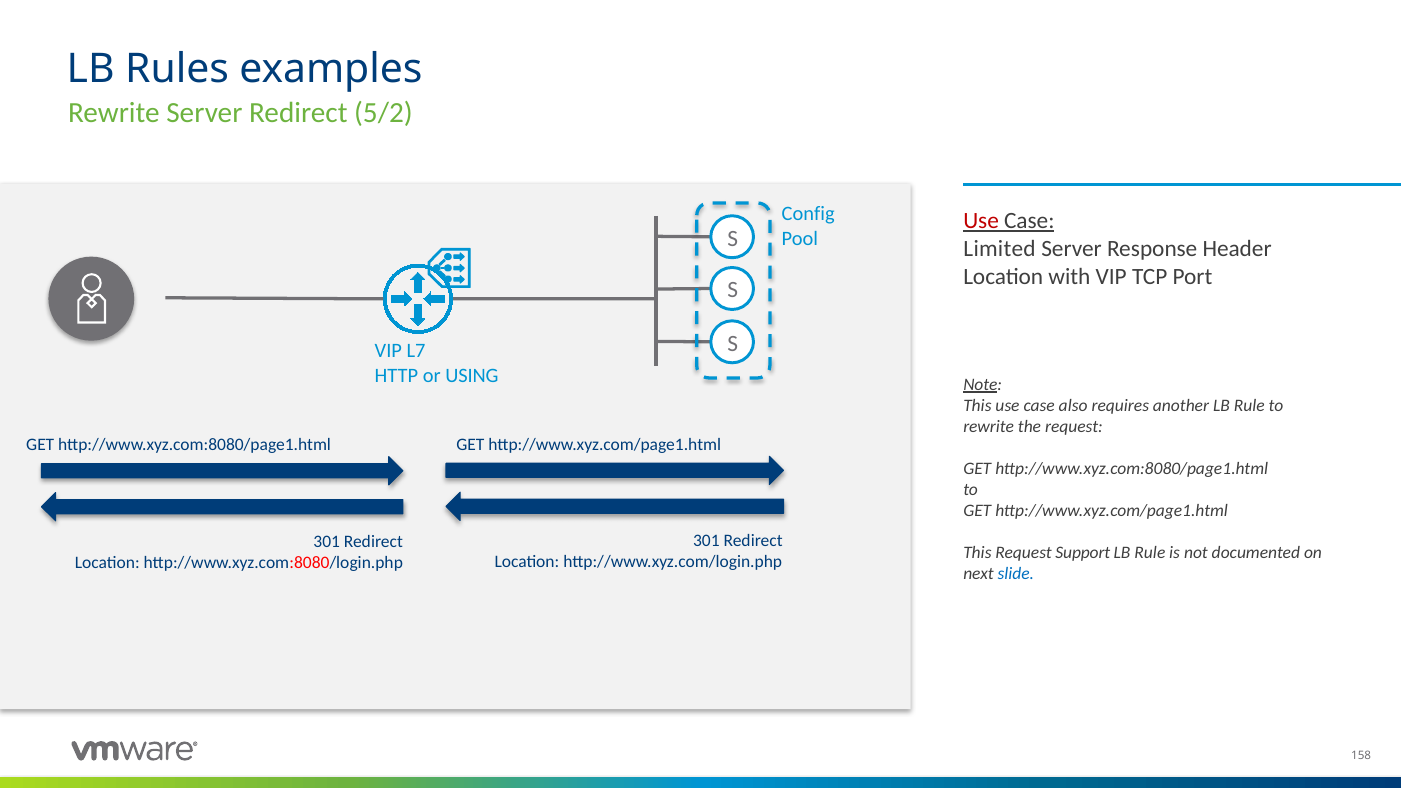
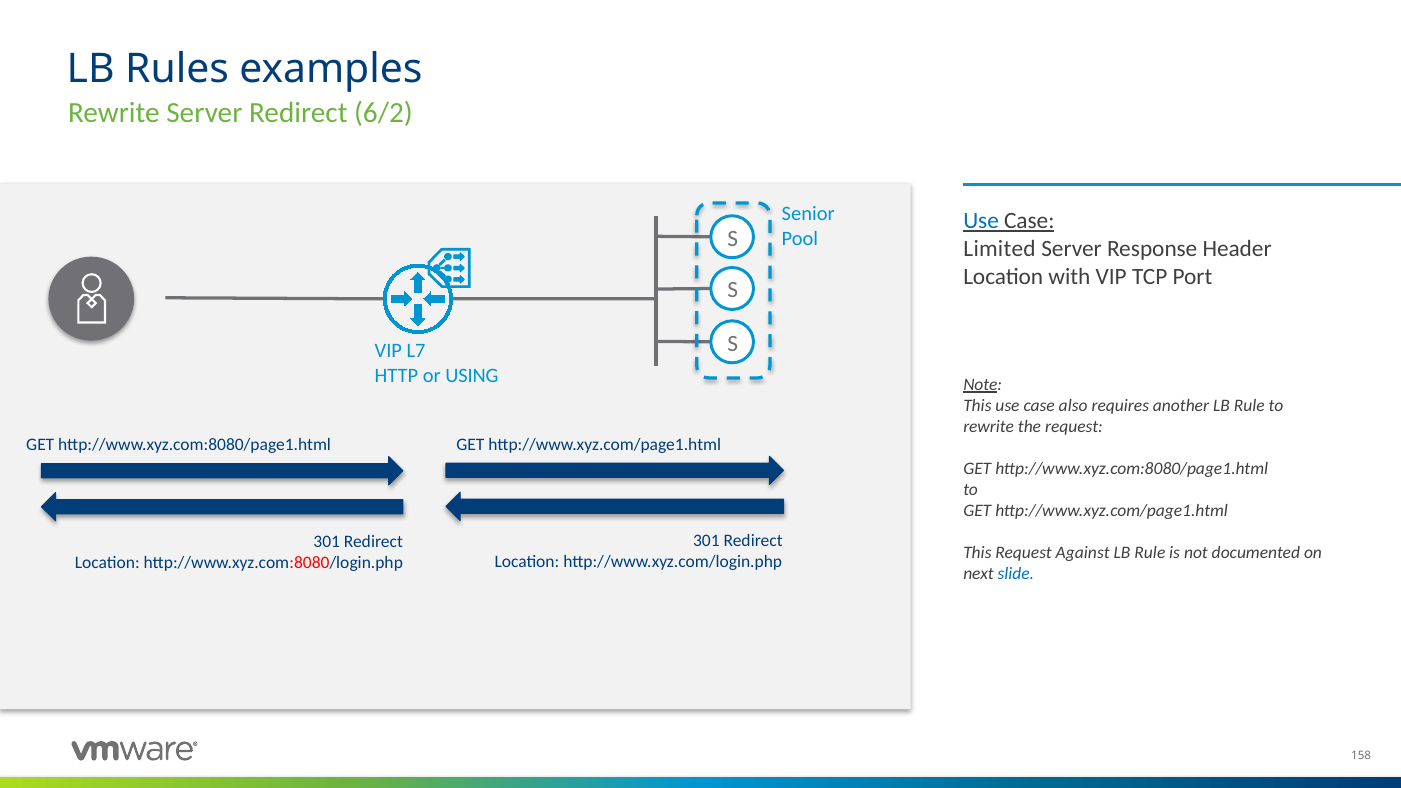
5/2: 5/2 -> 6/2 (383, 113)
Config: Config -> Senior (808, 214)
Use colour: red -> blue (981, 221)
Support: Support -> Against (1083, 553)
